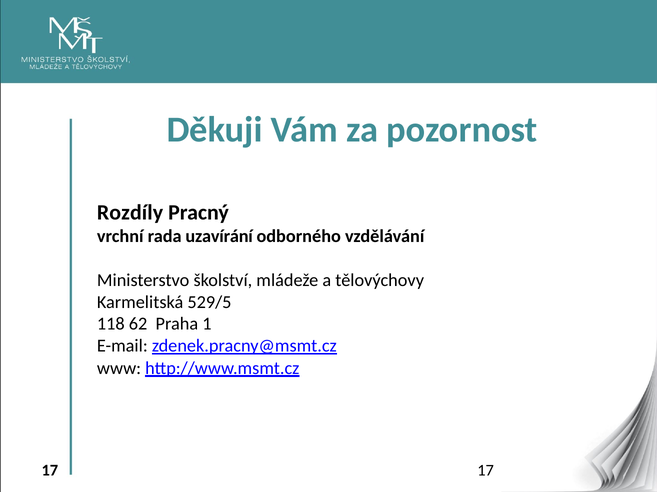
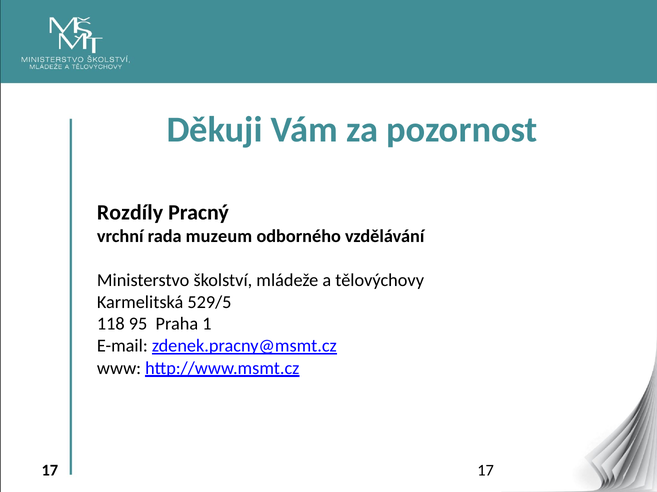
uzavírání: uzavírání -> muzeum (219, 237)
62: 62 -> 95 (138, 324)
